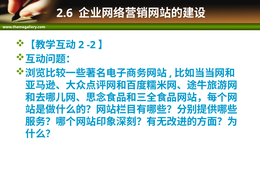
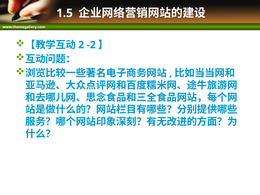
2.6: 2.6 -> 1.5 (65, 13)
